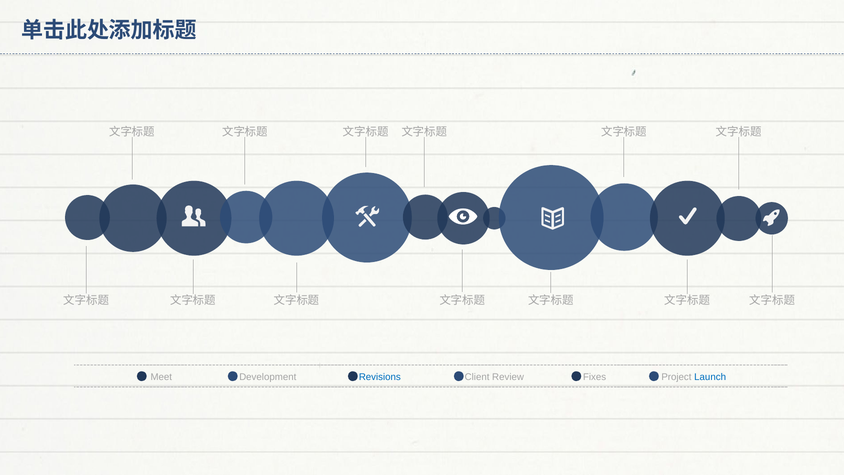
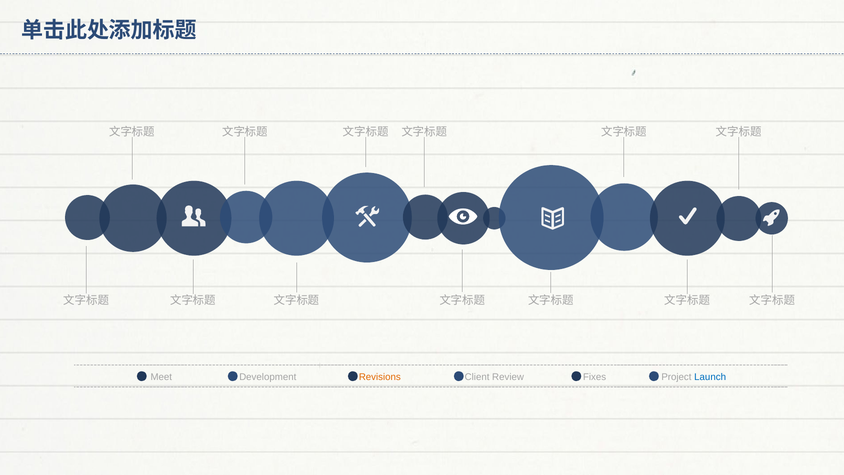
Revisions colour: blue -> orange (380, 377)
